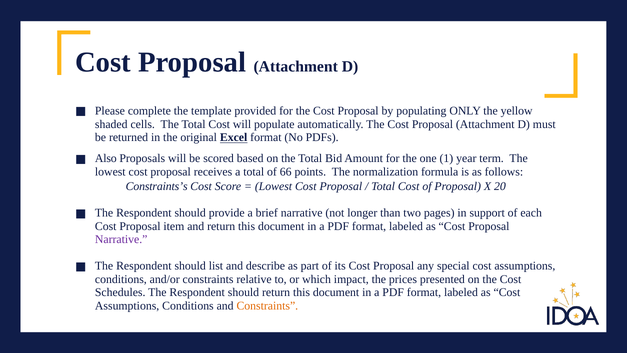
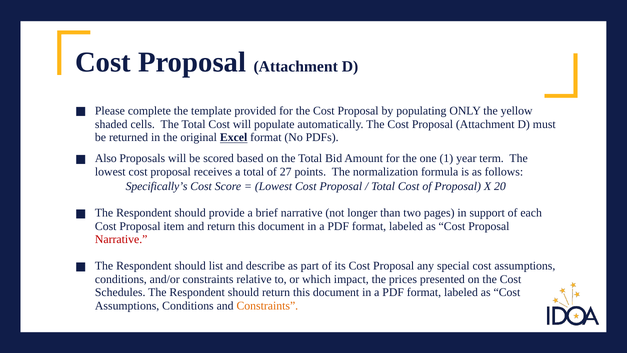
66: 66 -> 27 (286, 172)
Constraints’s: Constraints’s -> Specifically’s (157, 186)
Narrative colour: purple -> red (121, 239)
